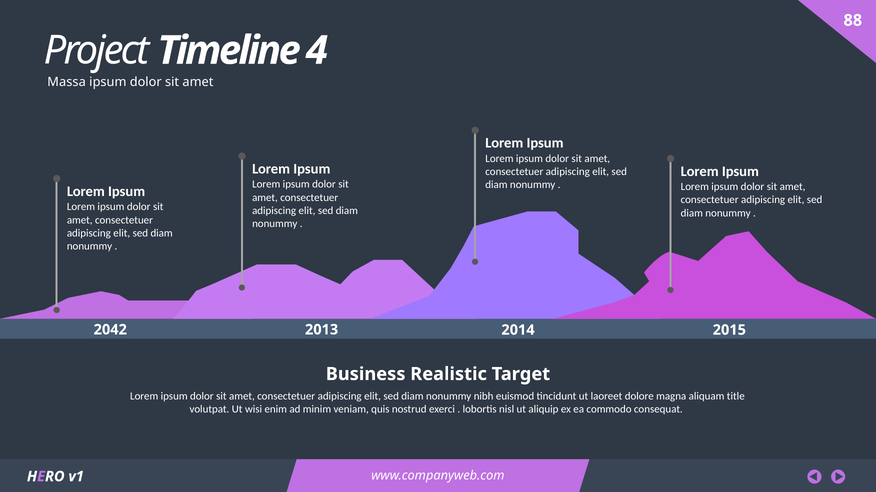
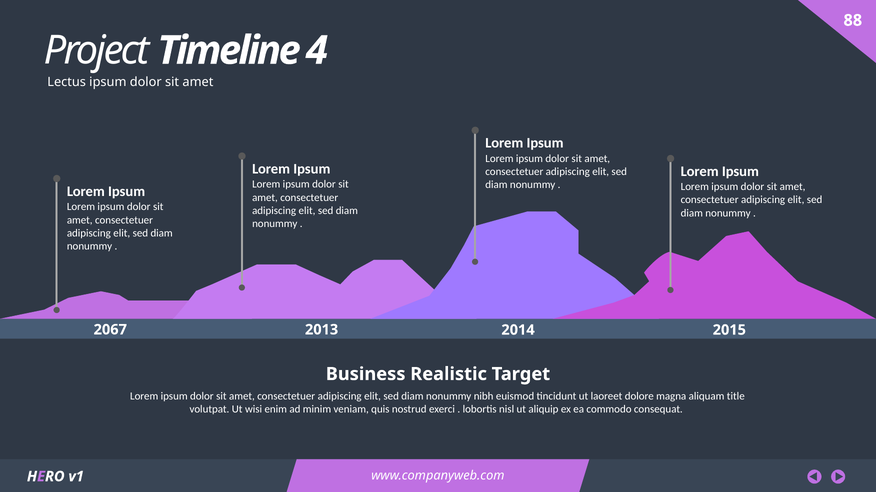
Massa: Massa -> Lectus (67, 82)
2042: 2042 -> 2067 (110, 330)
